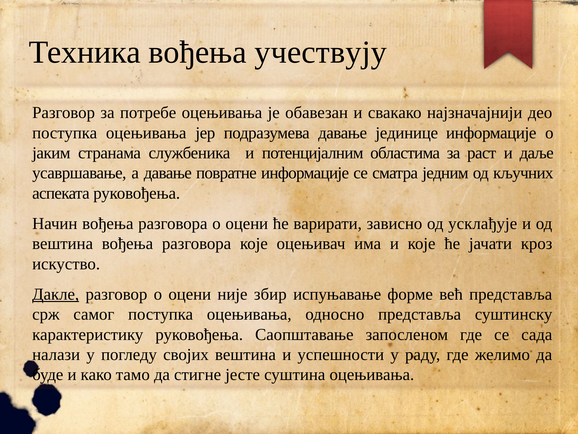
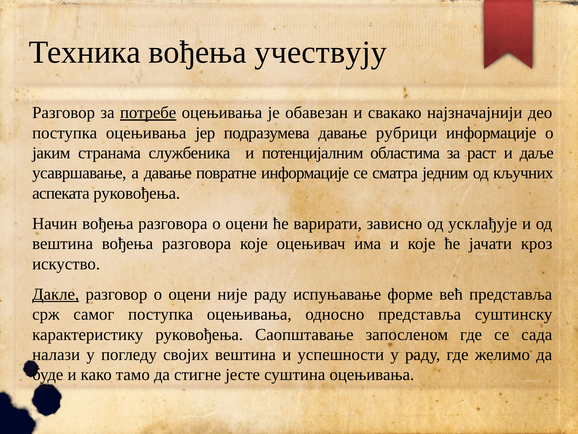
потребе underline: none -> present (148, 113)
јединице: јединице -> рубрици (407, 133)
није збир: збир -> раду (270, 294)
